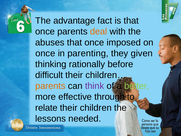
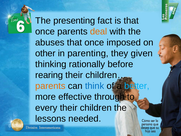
advantage: advantage -> presenting (74, 21)
once: once -> other (45, 53)
difficult: difficult -> rearing (49, 75)
think colour: purple -> blue (95, 86)
better colour: light green -> light blue (137, 86)
relate: relate -> every (46, 108)
